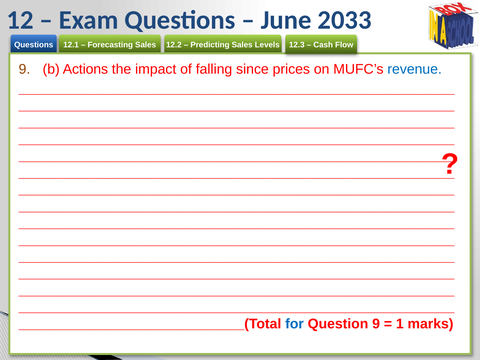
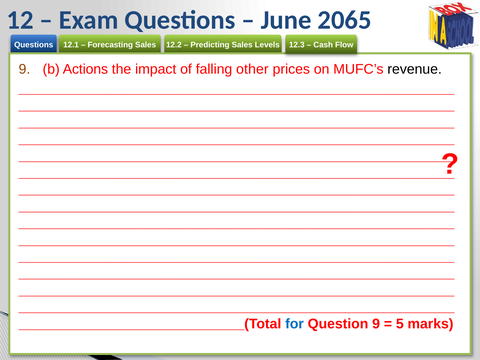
2033: 2033 -> 2065 (345, 20)
since: since -> other (252, 69)
revenue colour: blue -> black (415, 69)
1: 1 -> 5 (400, 324)
